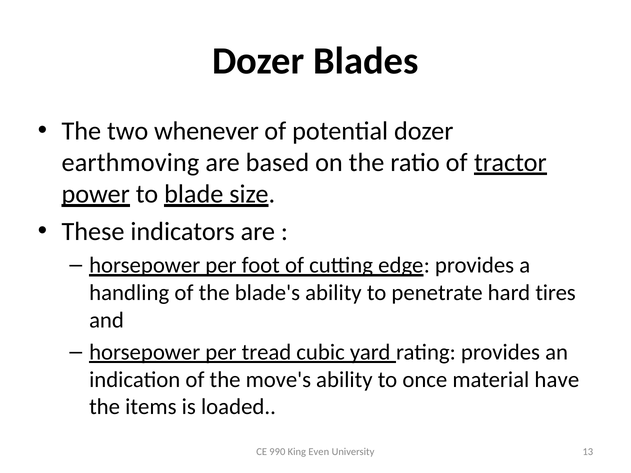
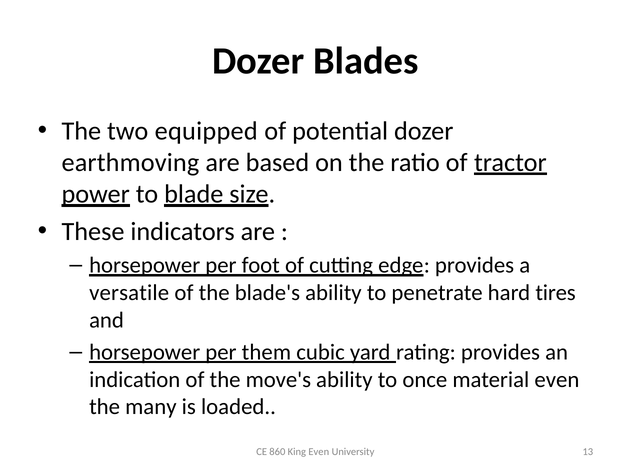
whenever: whenever -> equipped (206, 131)
handling: handling -> versatile (129, 293)
tread: tread -> them (266, 352)
material have: have -> even (557, 380)
items: items -> many (151, 407)
990: 990 -> 860 (277, 452)
